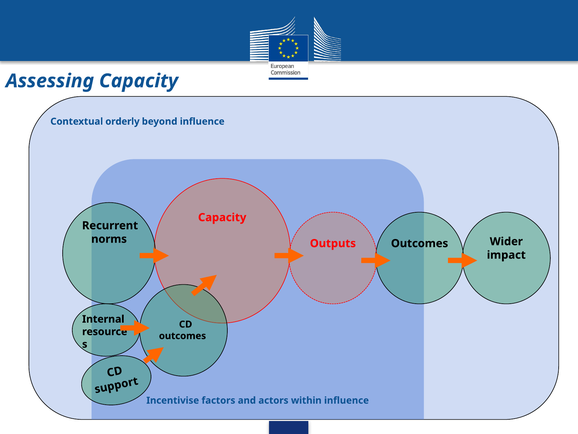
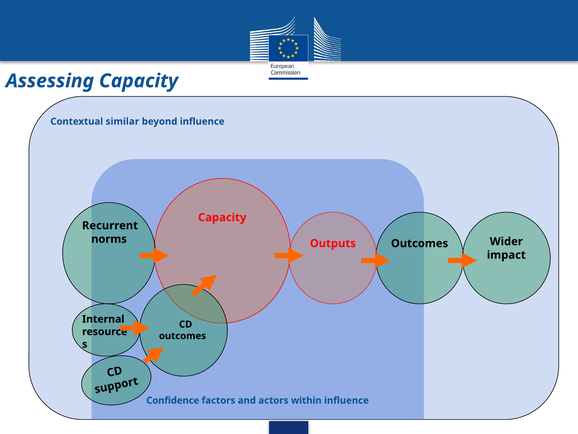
orderly: orderly -> similar (122, 121)
Incentivise: Incentivise -> Confidence (173, 400)
